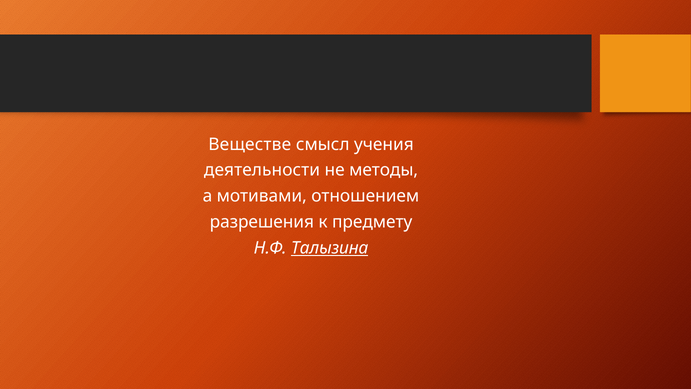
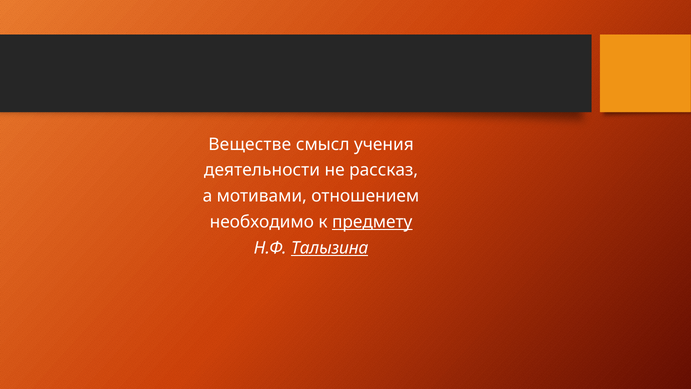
методы: методы -> рассказ (384, 170)
разрешения: разрешения -> необходимо (262, 222)
предмету underline: none -> present (372, 222)
